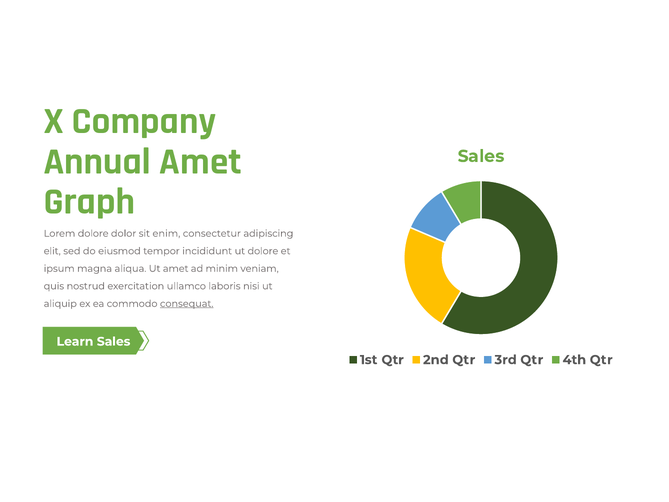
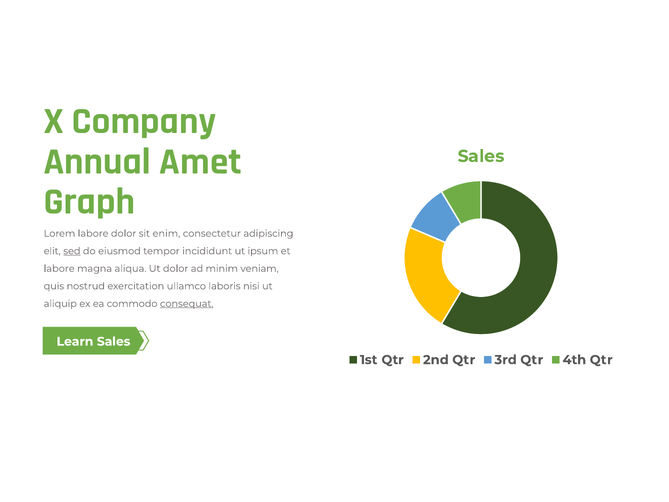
Lorem dolore: dolore -> labore (93, 233)
sed underline: none -> present (72, 251)
ut dolore: dolore -> ipsum (263, 251)
ipsum: ipsum -> labore (59, 268)
Ut amet: amet -> dolor (176, 268)
